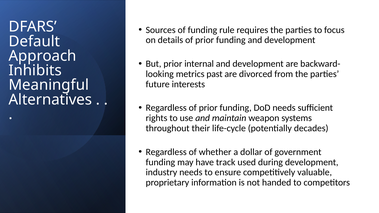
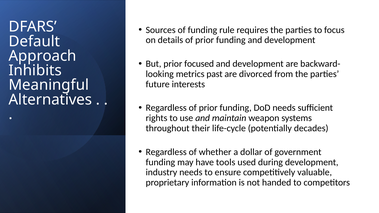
internal: internal -> focused (199, 64)
track: track -> tools (226, 162)
